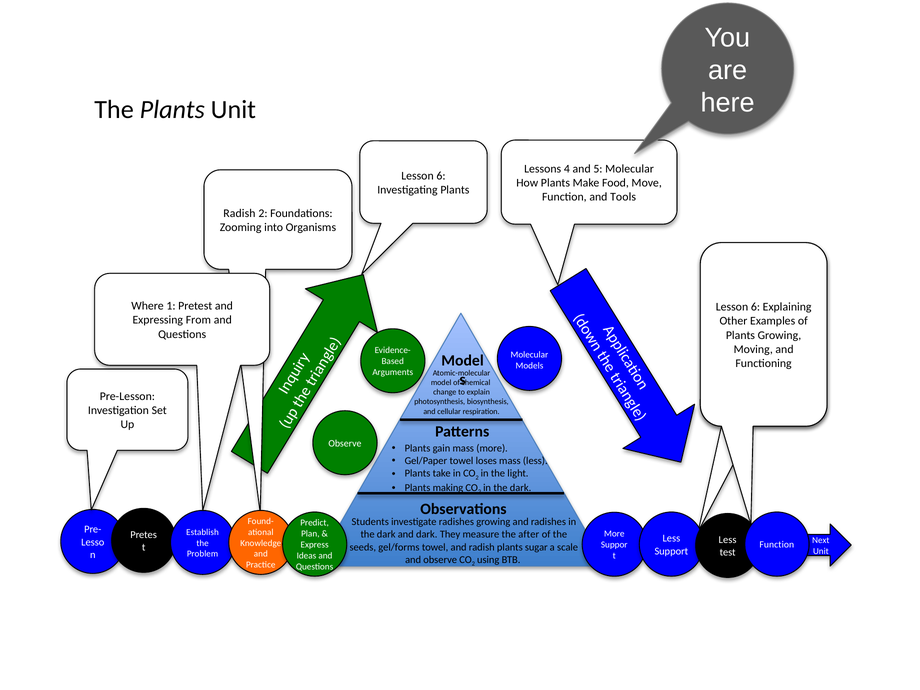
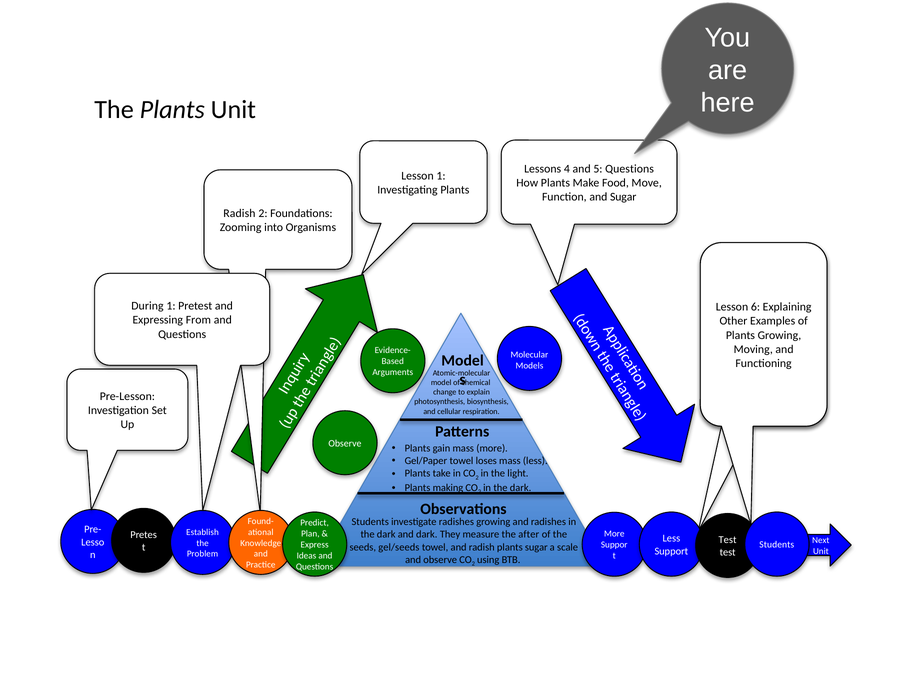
5 Molecular: Molecular -> Questions (630, 169)
6: 6 -> 1 (441, 176)
and Tools: Tools -> Sugar (623, 197)
Where: Where -> During (147, 306)
Less: Less -> Test (728, 540)
Function: Function -> Students (777, 545)
gel/forms: gel/forms -> gel/seeds (399, 547)
